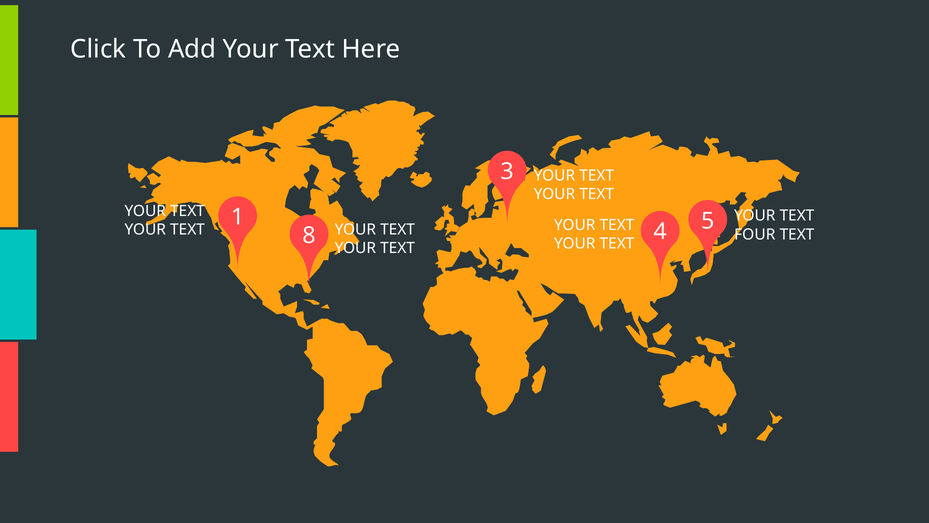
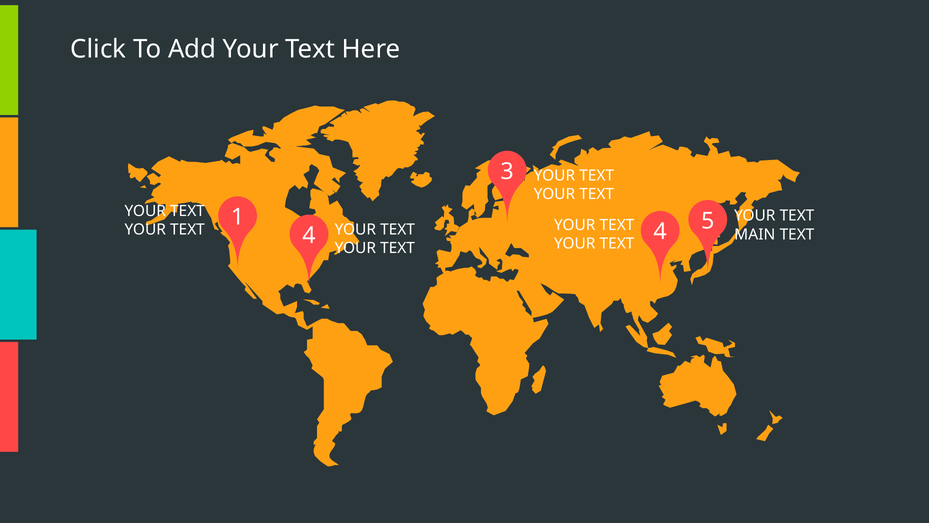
8: 8 -> 4 (309, 235)
FOUR: FOUR -> MAIN (755, 234)
